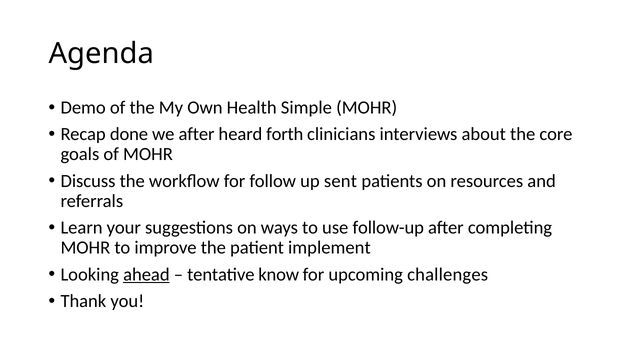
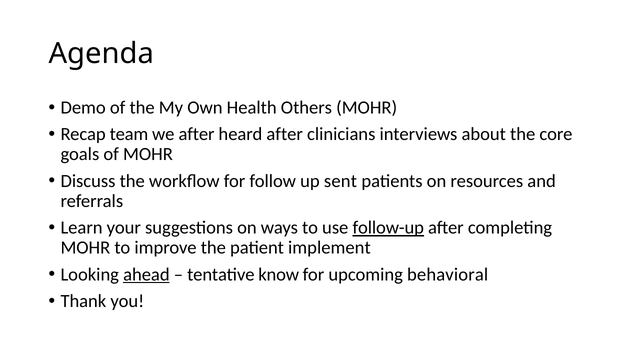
Simple: Simple -> Others (306, 108)
done: done -> team (129, 134)
heard forth: forth -> after (285, 134)
follow-up underline: none -> present (388, 228)
challenges: challenges -> behavioral (448, 275)
